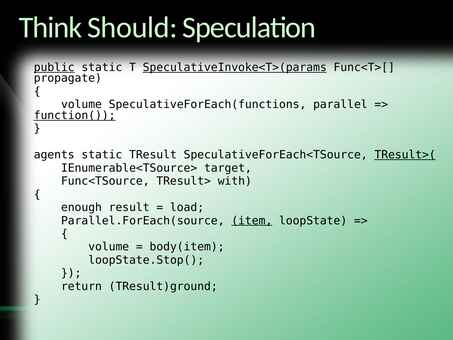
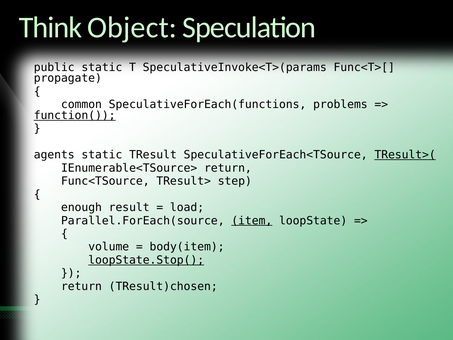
Should: Should -> Object (132, 28)
public underline: present -> none (54, 67)
SpeculativeInvoke<T>(params underline: present -> none (235, 67)
volume: volume -> common (81, 104)
parallel: parallel -> problems (340, 104)
IEnumerable<TSource> target: target -> return (228, 168)
with: with -> step (235, 181)
loopState.Stop( underline: none -> present (146, 260)
TResult)ground: TResult)ground -> TResult)chosen (163, 286)
